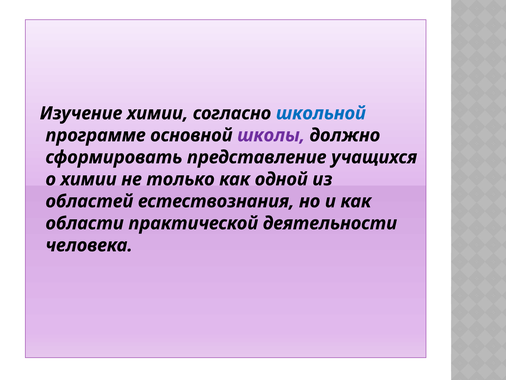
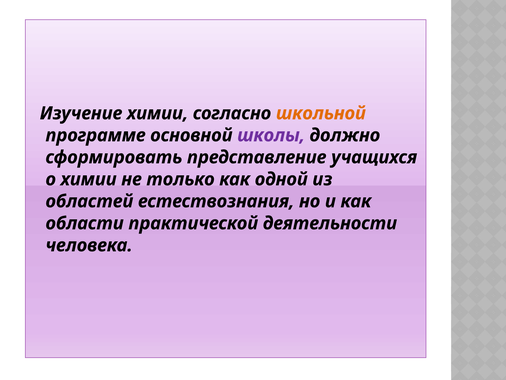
школьной colour: blue -> orange (321, 113)
